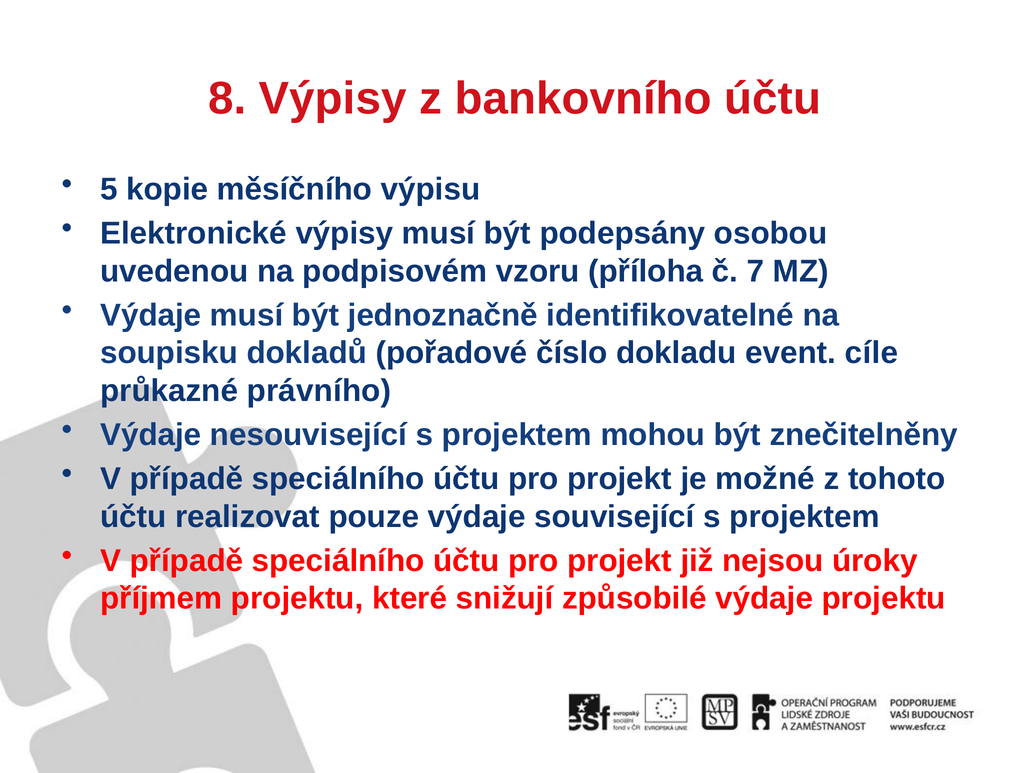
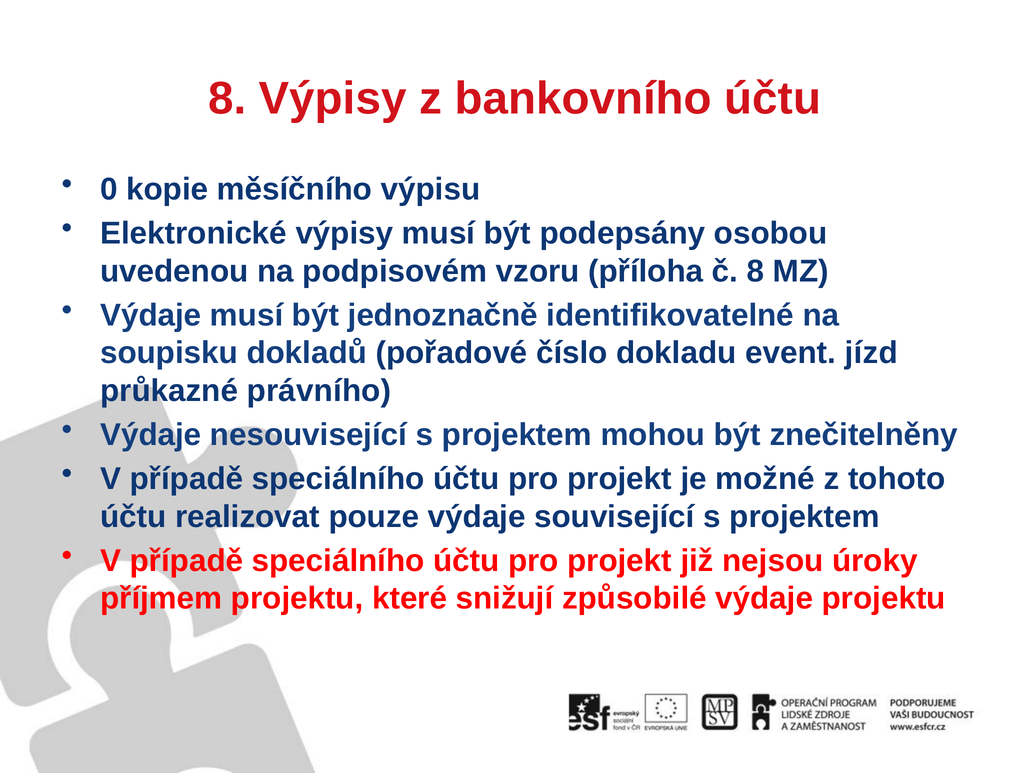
5: 5 -> 0 (109, 189)
č 7: 7 -> 8 (756, 271)
cíle: cíle -> jízd (871, 353)
